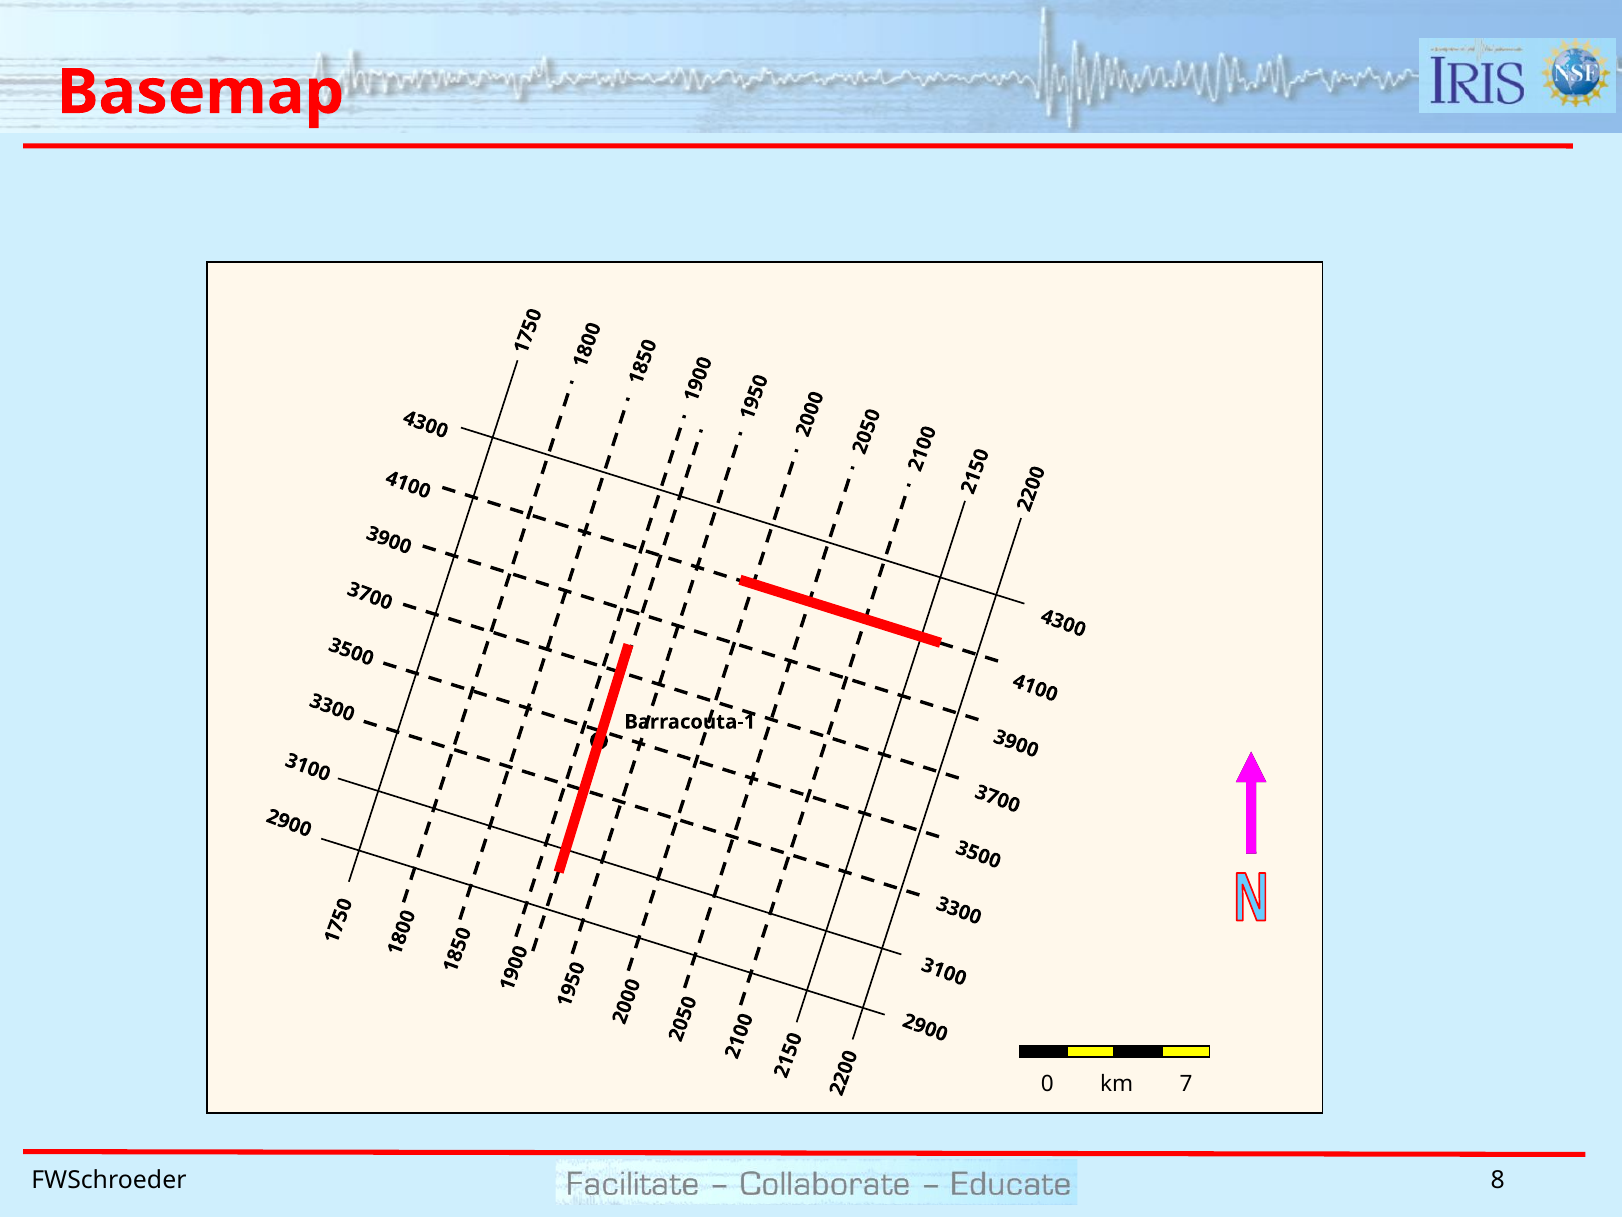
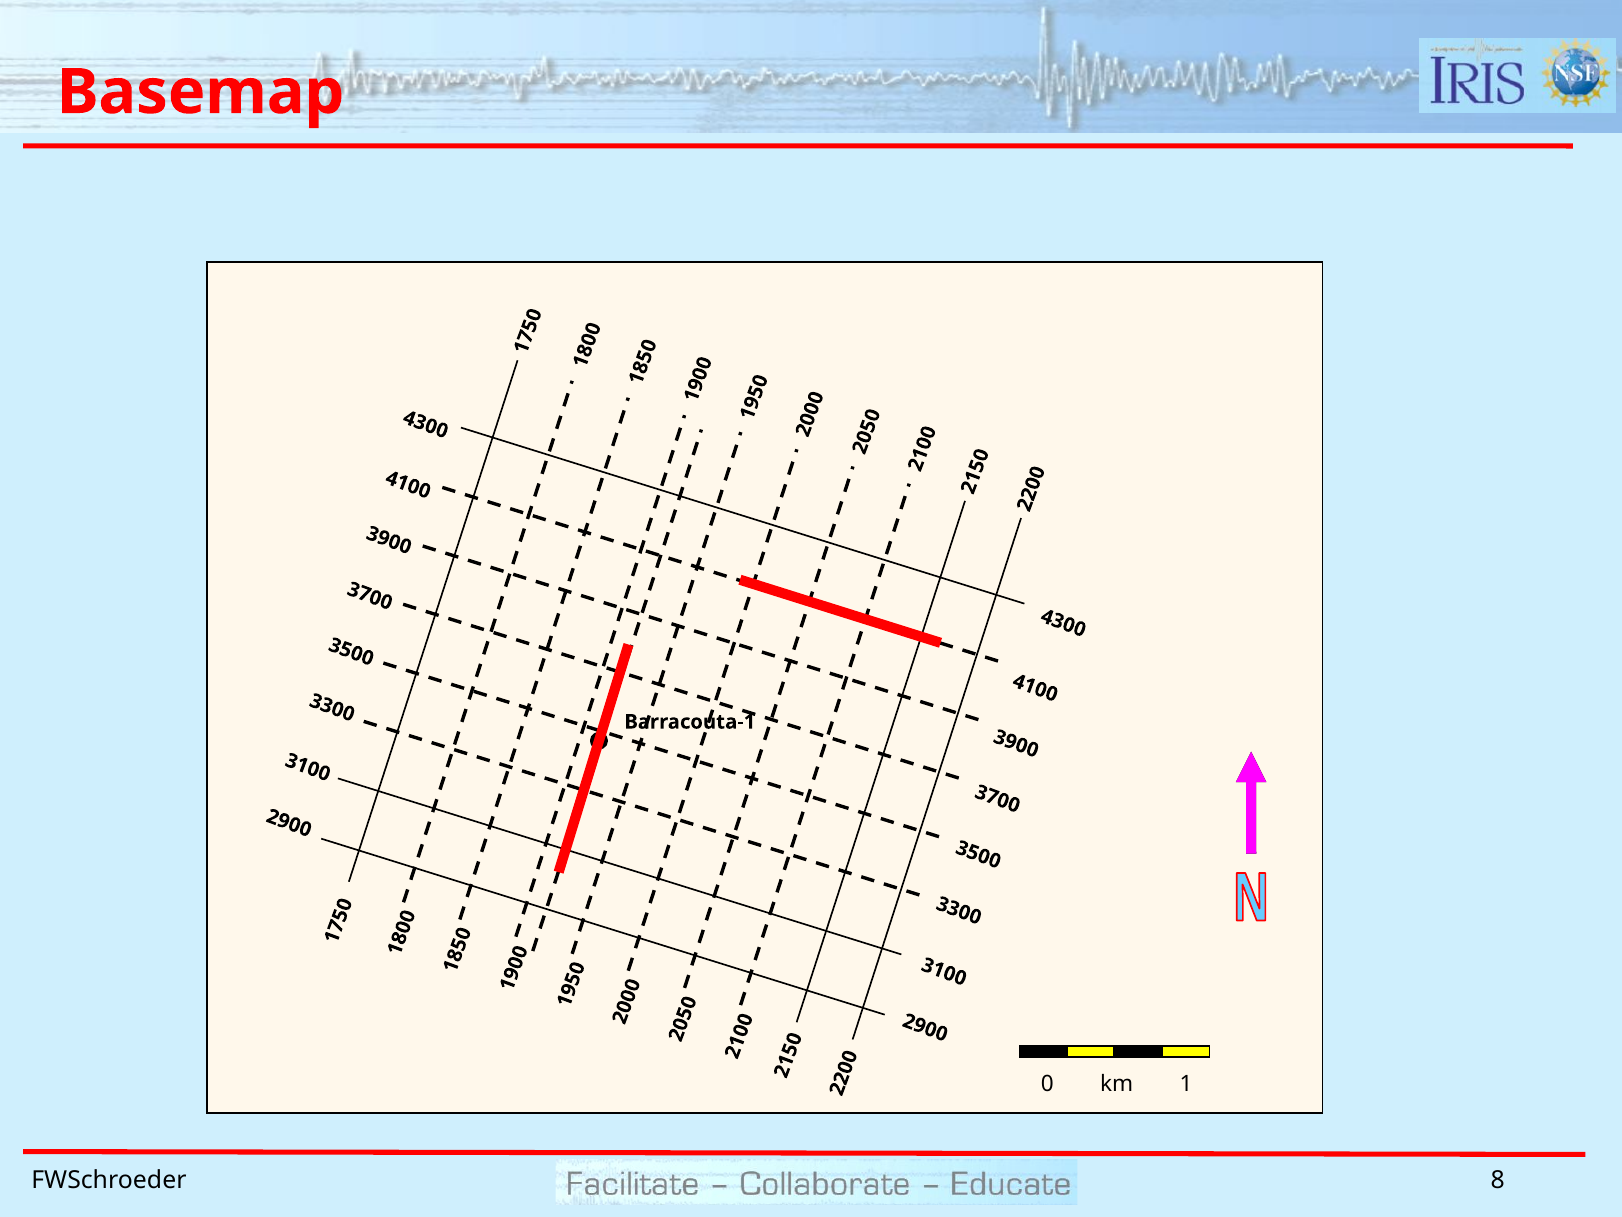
km 7: 7 -> 1 (1186, 1084)
